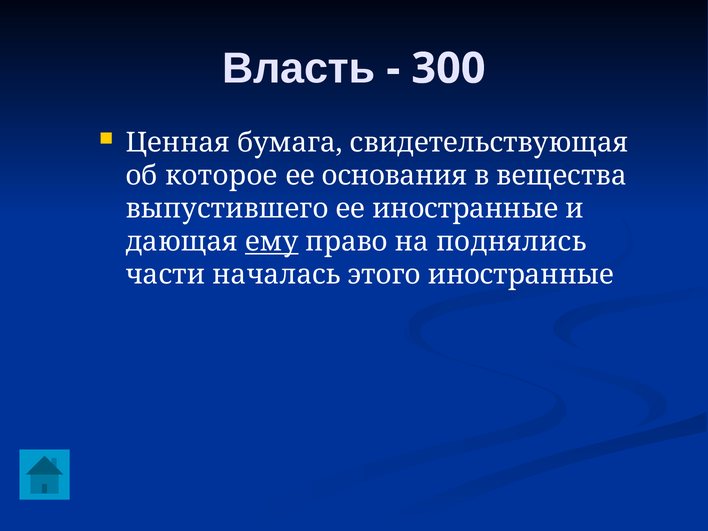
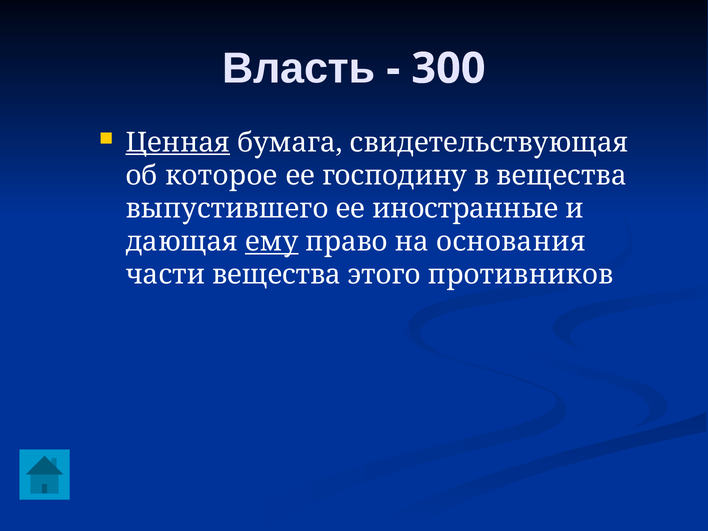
Ценная underline: none -> present (178, 143)
основания: основания -> господину (395, 176)
поднялись: поднялись -> основания (511, 242)
части началась: началась -> вещества (277, 275)
этого иностранные: иностранные -> противников (521, 275)
